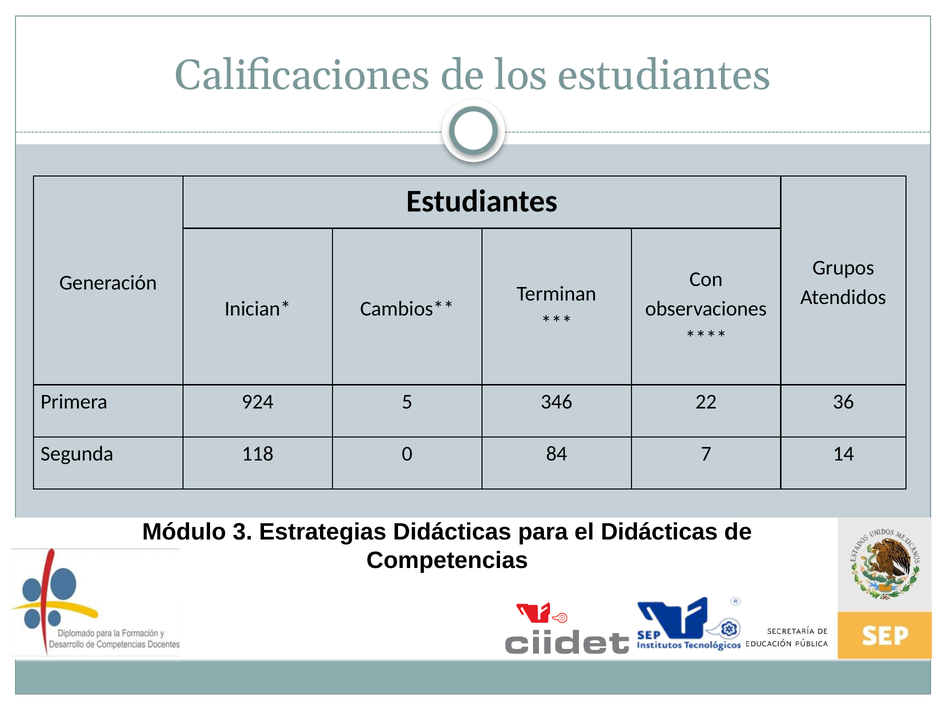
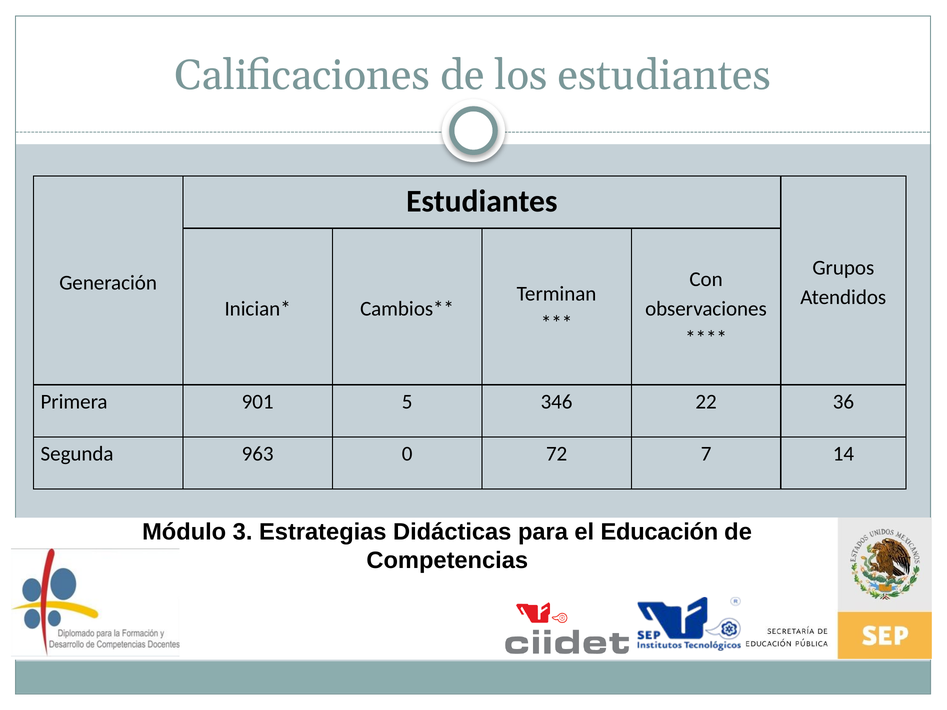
924: 924 -> 901 (258, 402)
118: 118 -> 963 (258, 454)
84: 84 -> 72 (557, 454)
el Didácticas: Didácticas -> Educación (659, 532)
